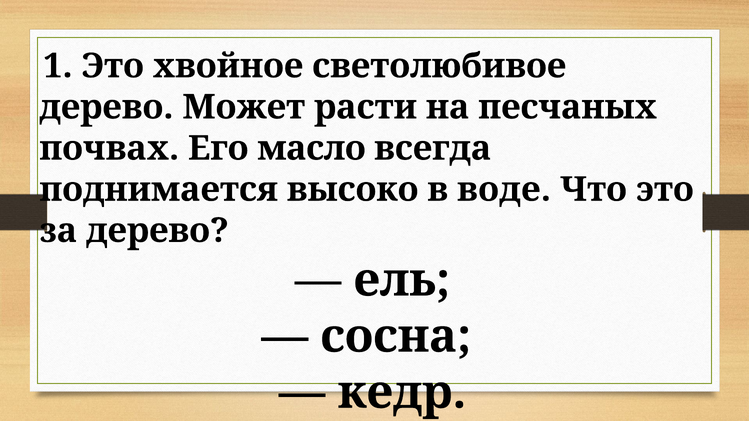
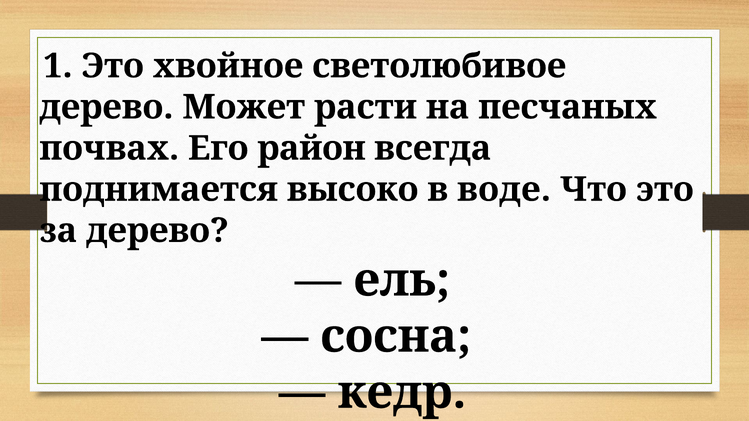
масло: масло -> район (312, 148)
